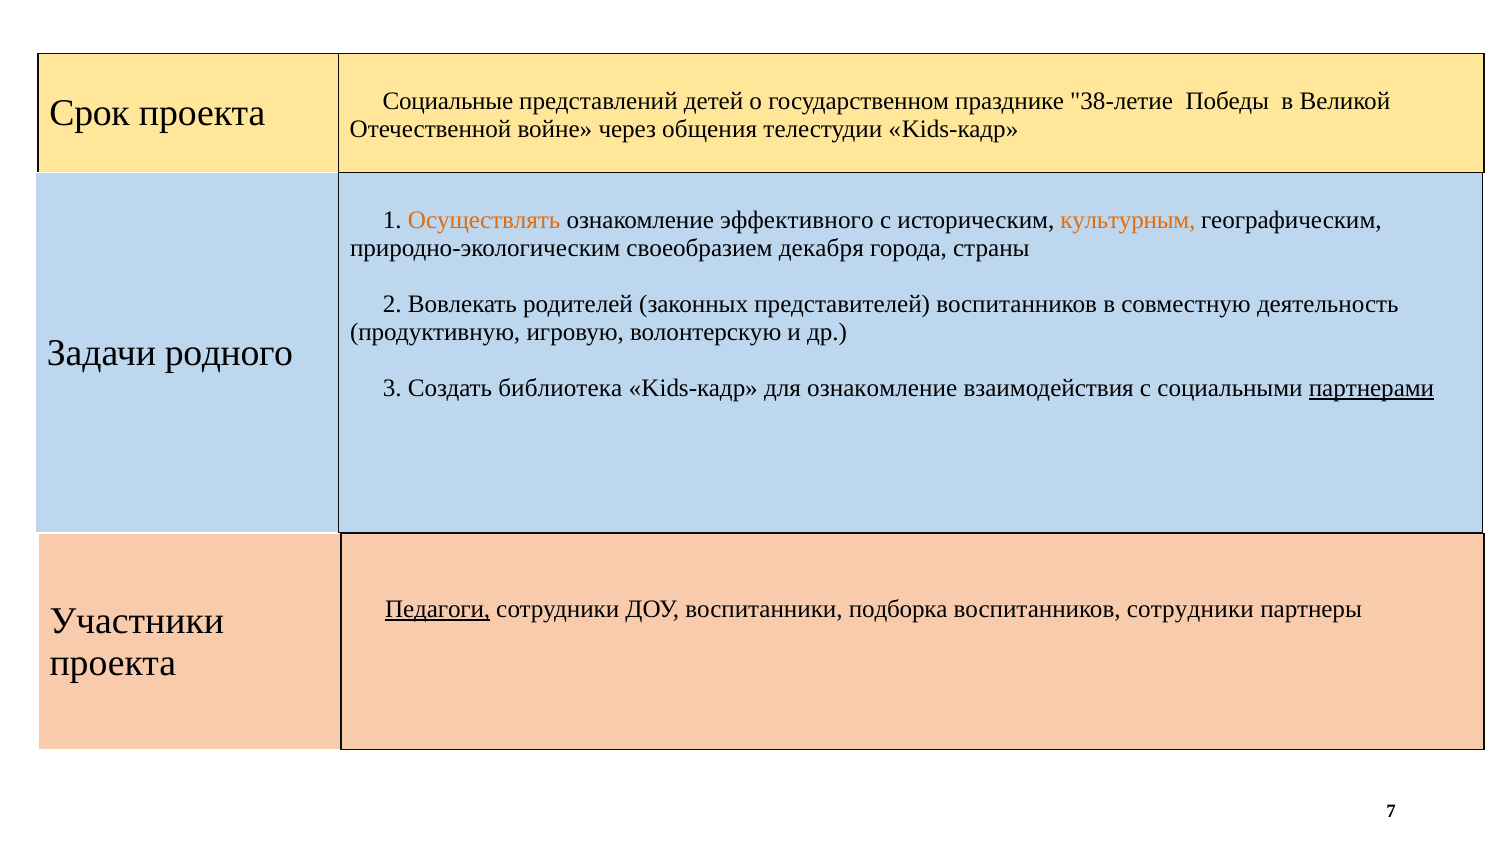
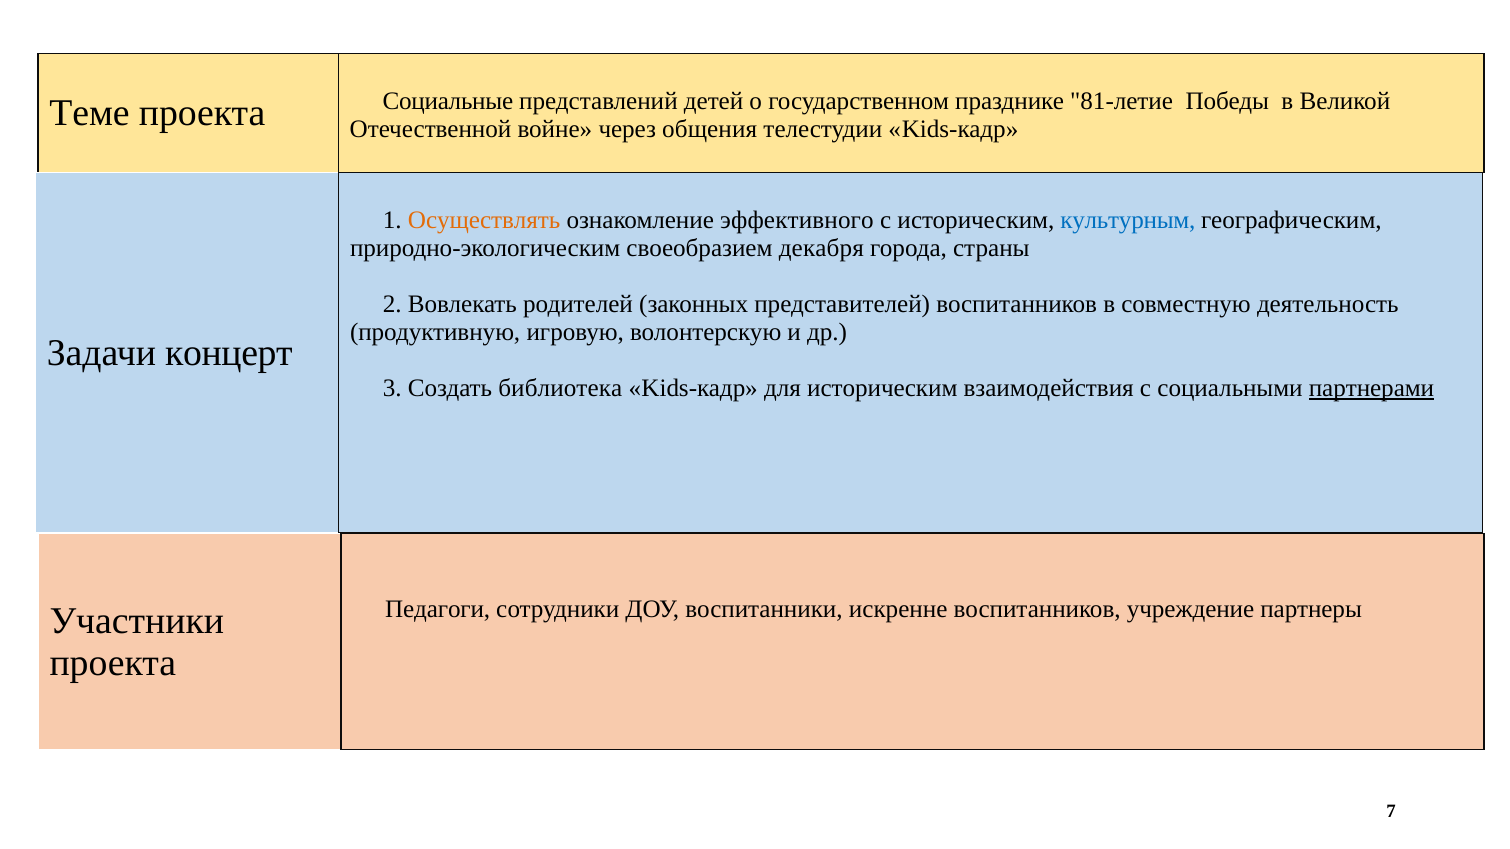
Срок: Срок -> Теме (89, 114)
38-летие: 38-летие -> 81-летие (1122, 102)
культурным colour: orange -> blue (1128, 220)
родного: родного -> концерт (229, 353)
для ознакомление: ознакомление -> историческим (882, 388)
Педагоги underline: present -> none (438, 610)
подборка: подборка -> искренне (898, 610)
воспитанников сотрудники: сотрудники -> учреждение (1191, 610)
